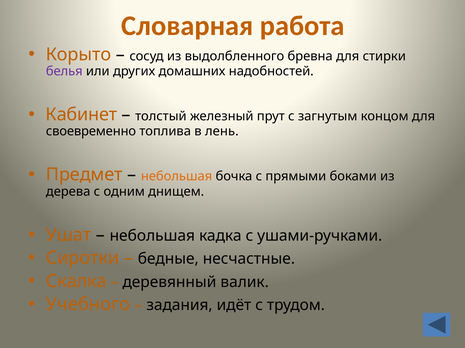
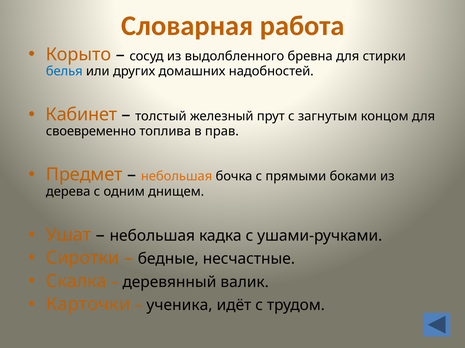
белья colour: purple -> blue (64, 71)
лень: лень -> прав (222, 132)
Учебного: Учебного -> Карточки (88, 305)
задания: задания -> ученика (179, 306)
